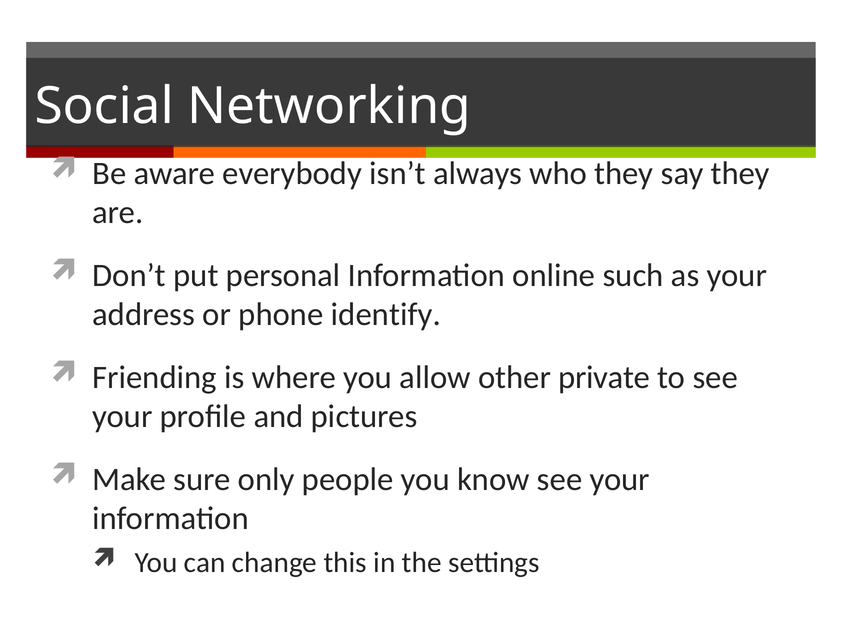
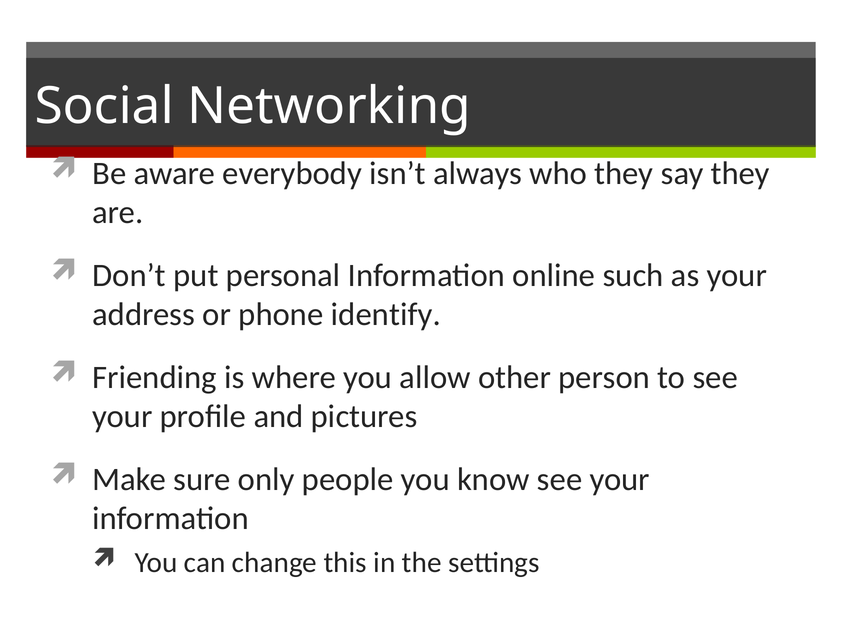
private: private -> person (604, 378)
